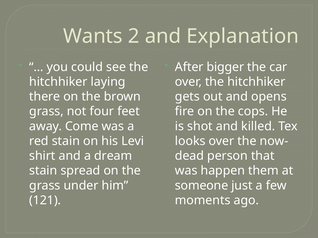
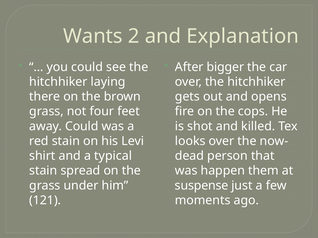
away Come: Come -> Could (82, 126)
dream: dream -> typical (113, 156)
someone: someone -> suspense (202, 186)
